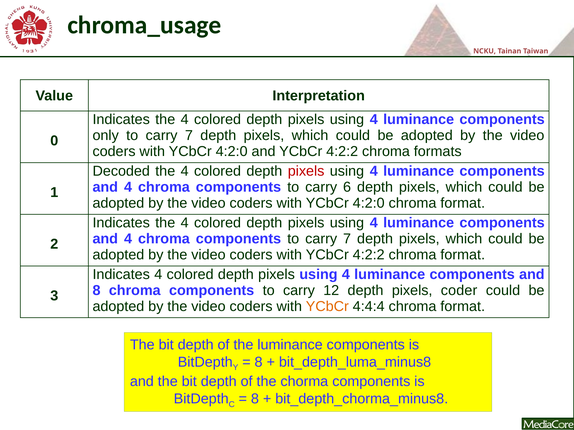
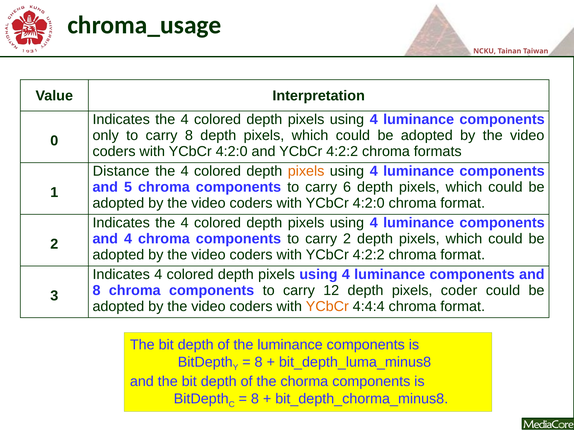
only to carry 7: 7 -> 8 (189, 136)
Decoded: Decoded -> Distance (121, 171)
pixels colour: red -> orange (306, 171)
4: 4 -> 5 (128, 187)
components to carry 7: 7 -> 2 (347, 239)
